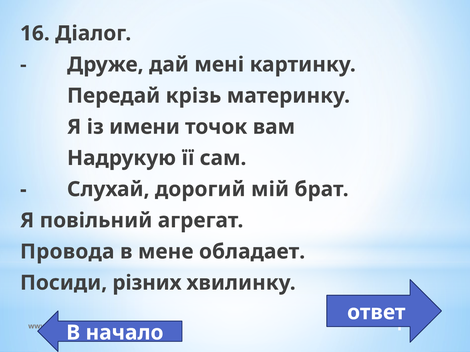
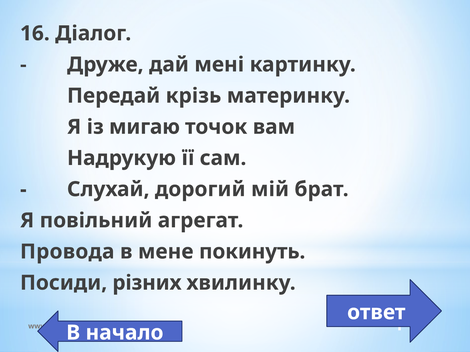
имени: имени -> мигаю (144, 127)
обладает: обладает -> покинуть (252, 252)
